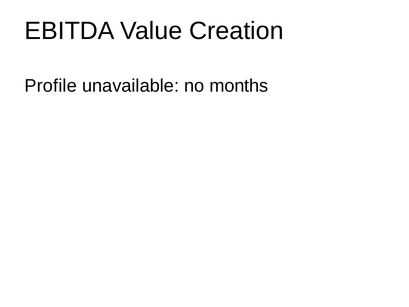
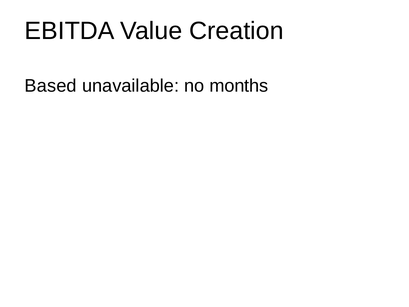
Profile: Profile -> Based (51, 86)
